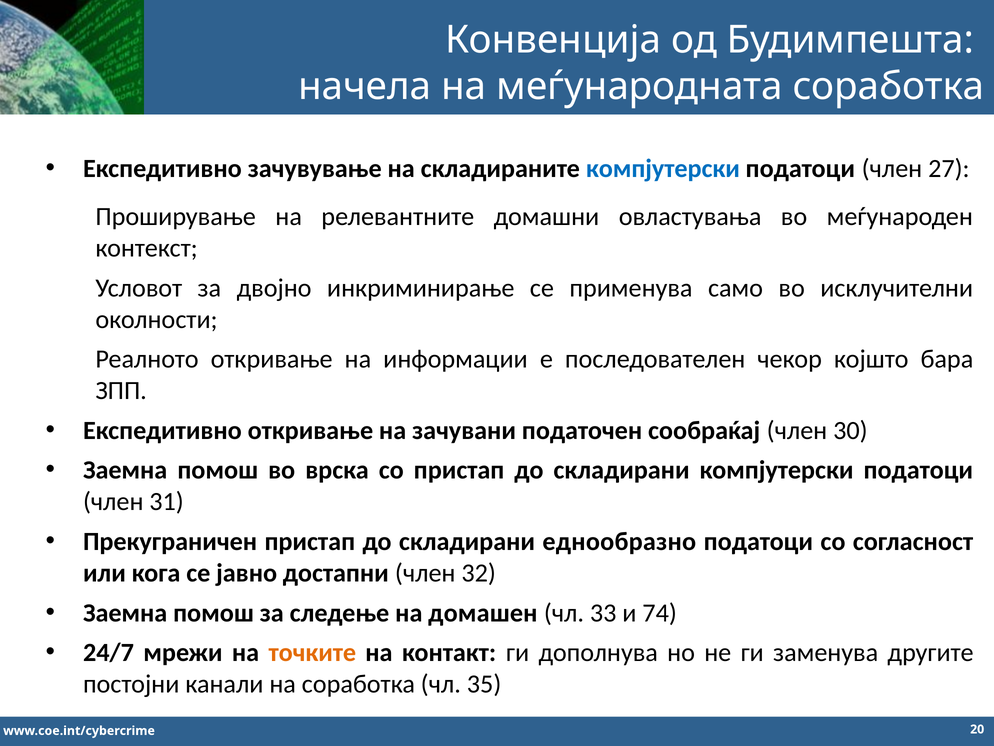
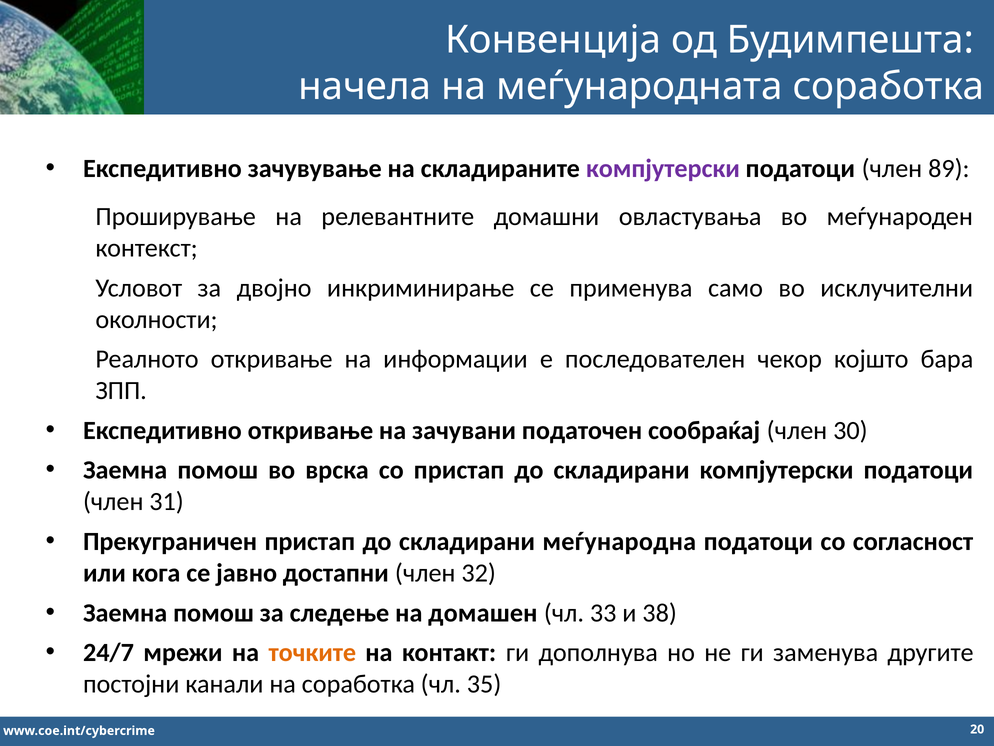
компјутерски colour: blue -> purple (663, 169)
27: 27 -> 89 (949, 169)
еднообразно: еднообразно -> меѓународна (619, 541)
74: 74 -> 38 (660, 612)
